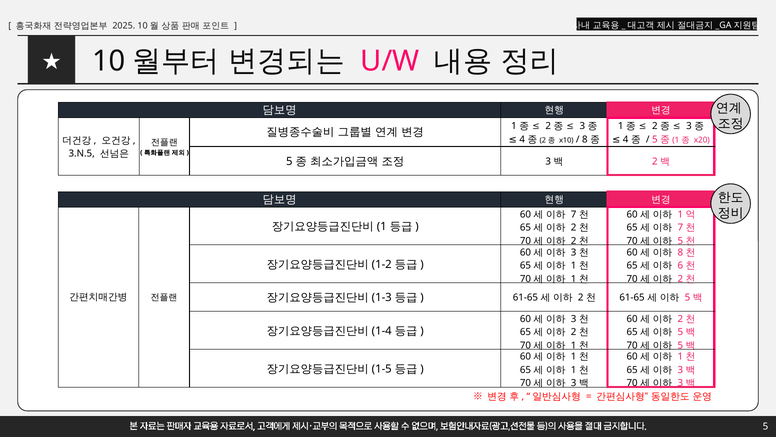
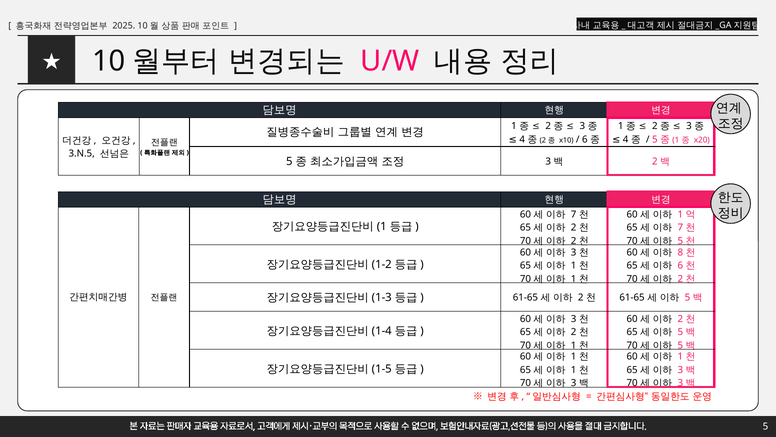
8: 8 -> 6 (585, 139)
